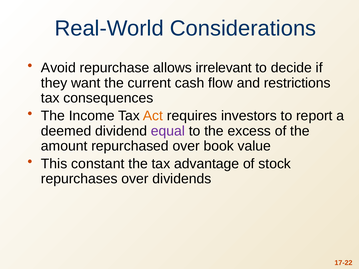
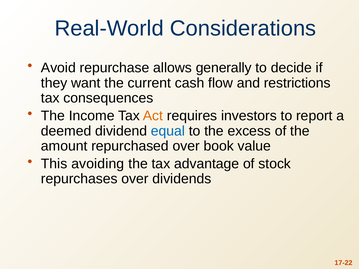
irrelevant: irrelevant -> generally (224, 68)
equal colour: purple -> blue (168, 131)
constant: constant -> avoiding (98, 164)
